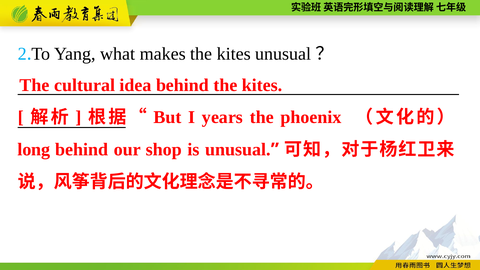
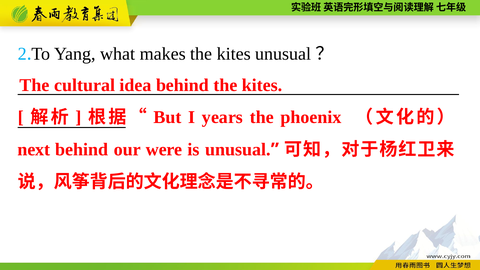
long: long -> next (34, 150)
shop: shop -> were (164, 150)
